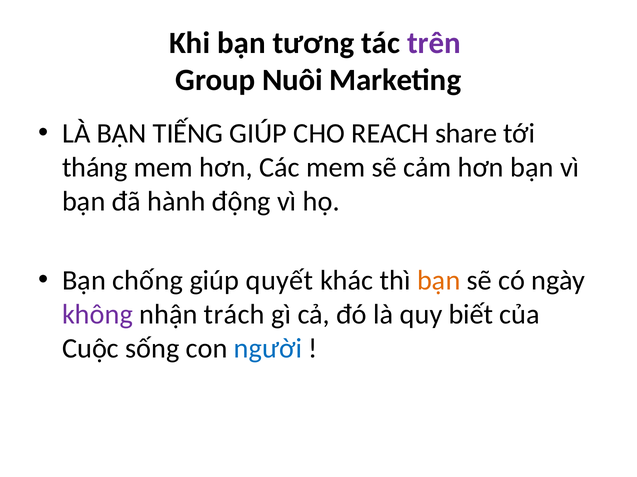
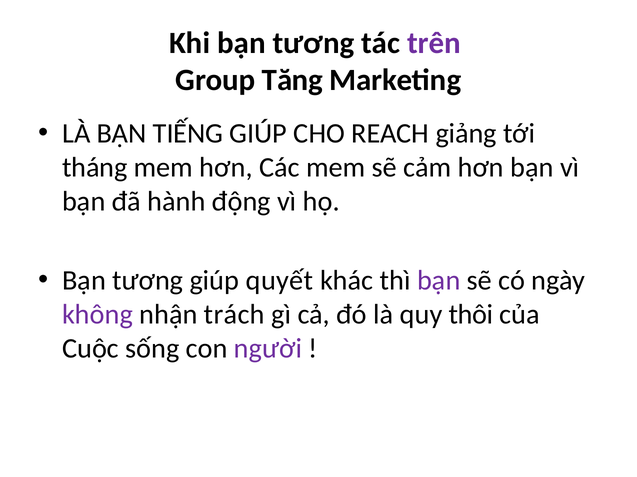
Nuôi: Nuôi -> Tăng (292, 80)
share: share -> giảng (466, 134)
chống: chống -> tương (148, 281)
bạn colour: orange -> purple (439, 281)
biết: biết -> thôi (471, 315)
người colour: blue -> purple (268, 349)
